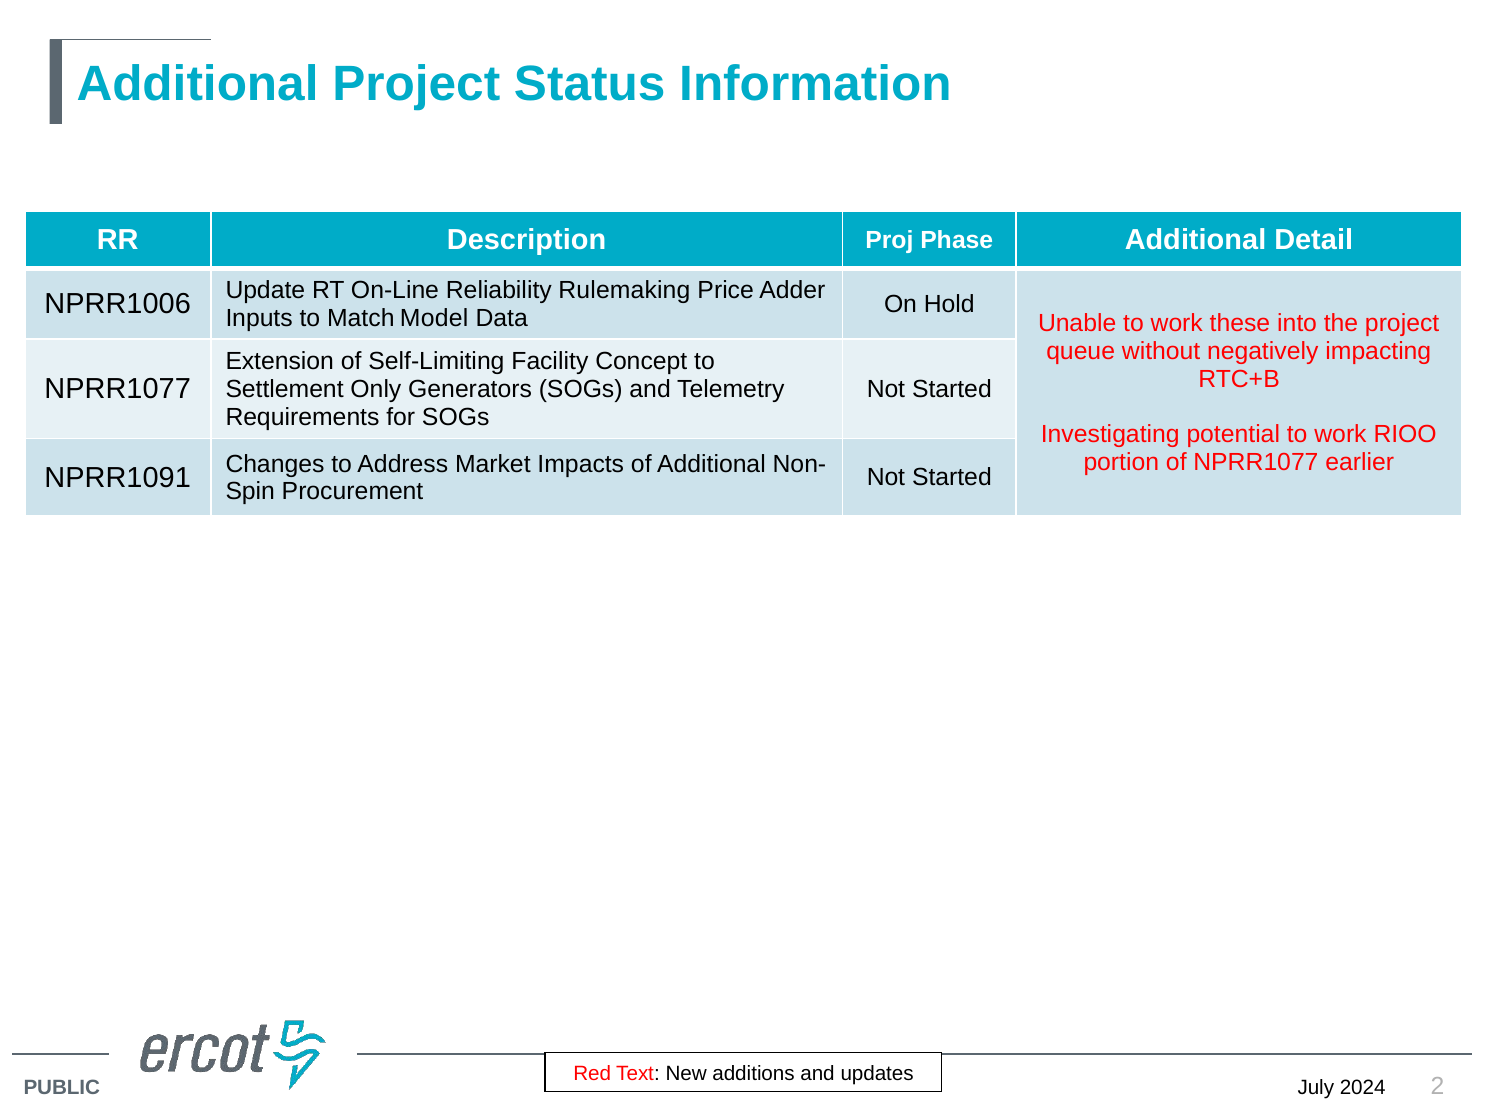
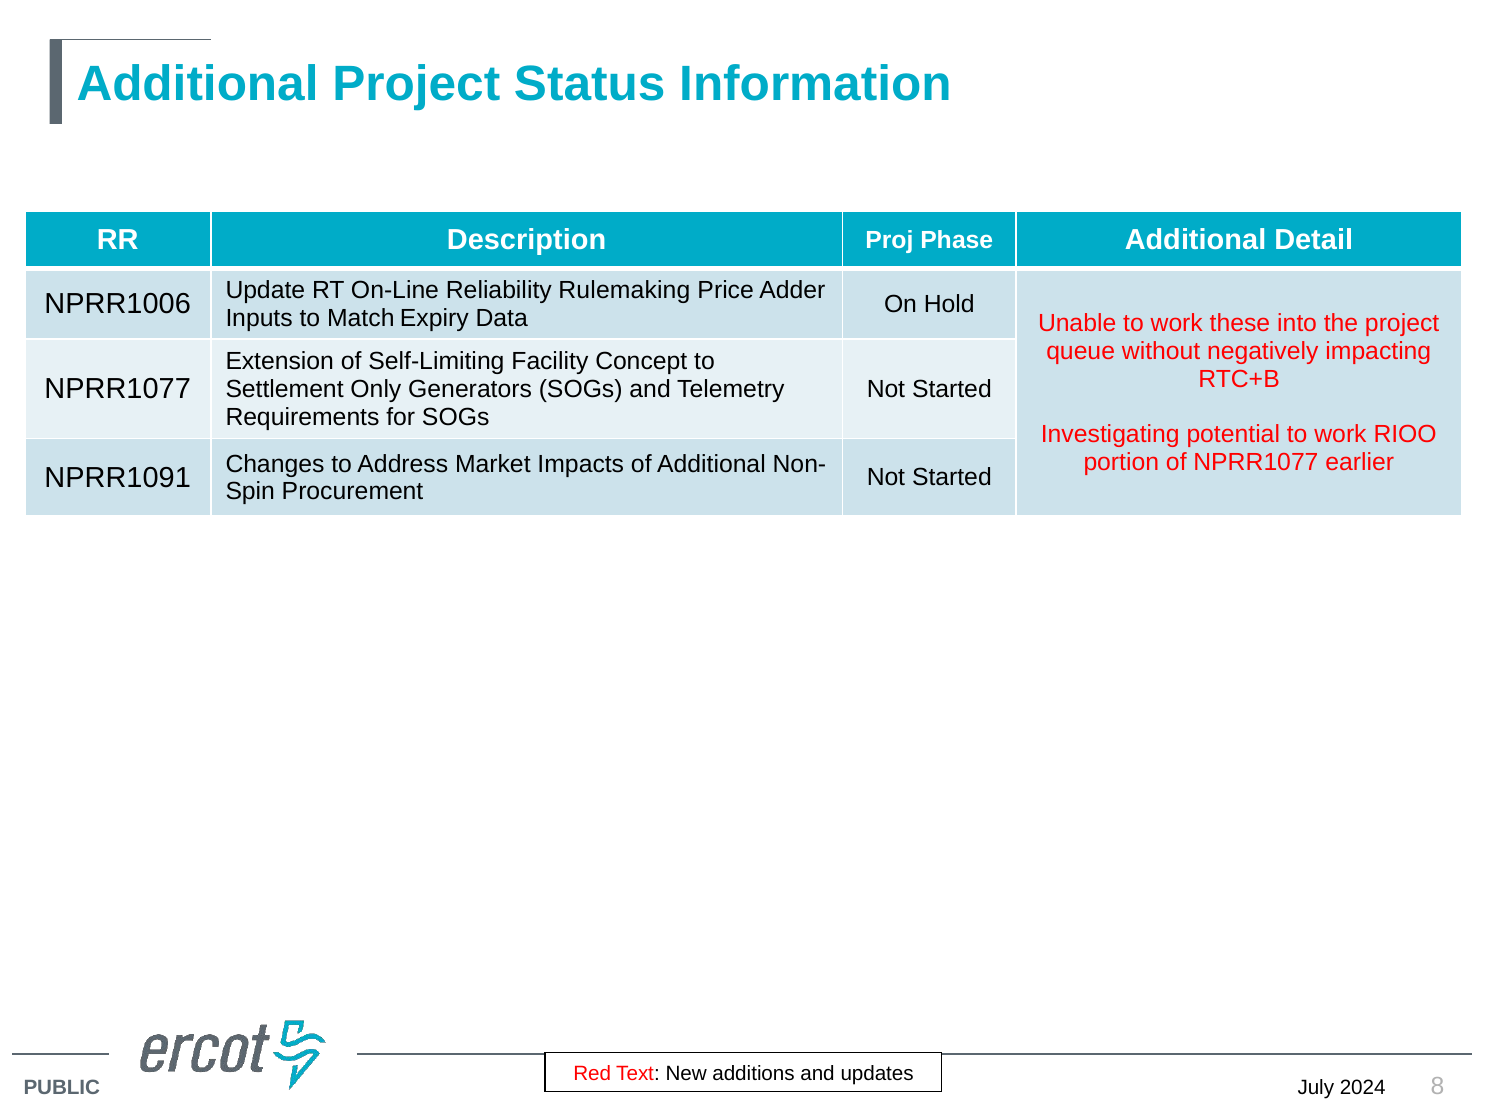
Model: Model -> Expiry (434, 318)
2: 2 -> 8 (1437, 1086)
